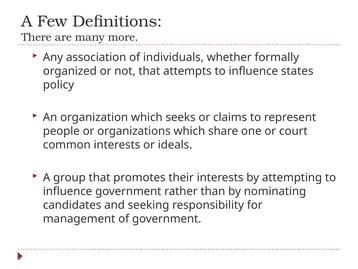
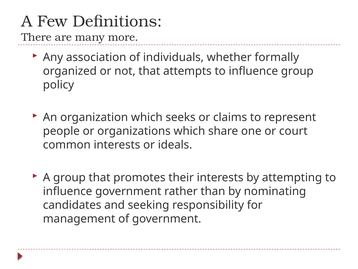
influence states: states -> group (297, 71)
